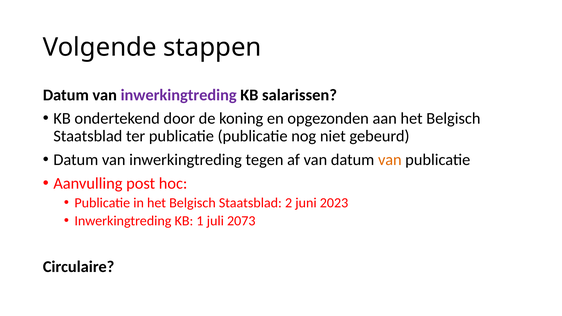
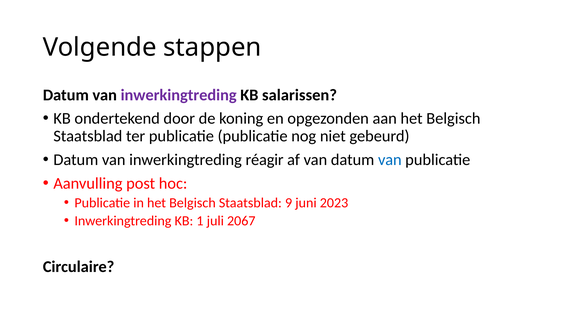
tegen: tegen -> réagir (265, 160)
van colour: orange -> blue (390, 160)
2: 2 -> 9 (289, 203)
2073: 2073 -> 2067 (241, 221)
